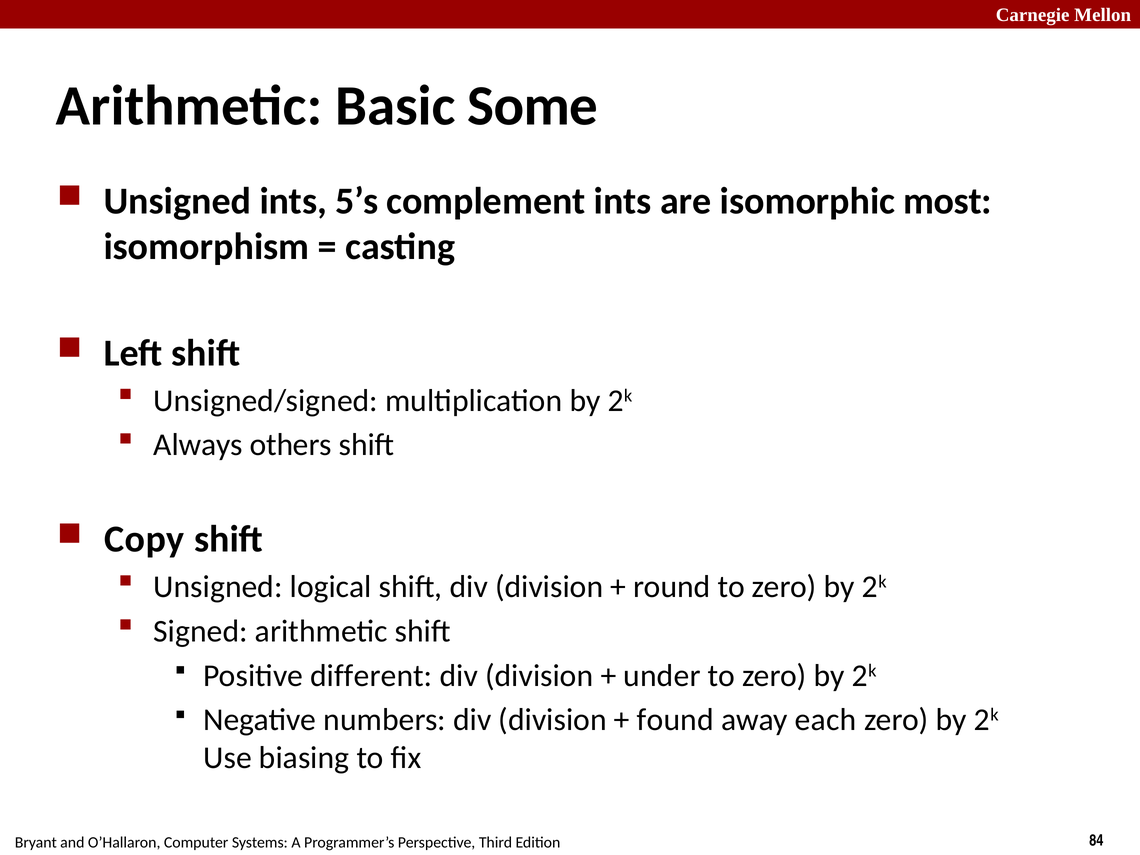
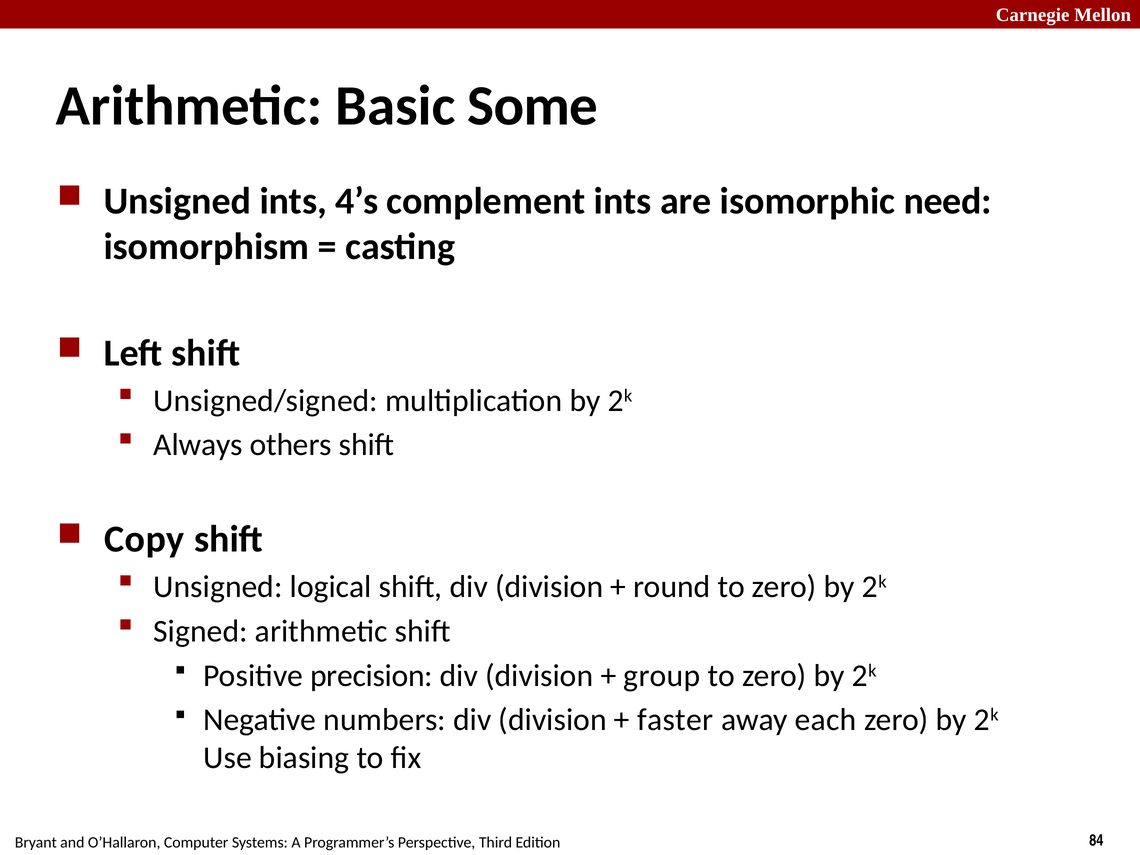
5’s: 5’s -> 4’s (357, 201)
most: most -> need (948, 201)
different: different -> precision (371, 676)
under: under -> group (662, 676)
found: found -> faster (675, 720)
